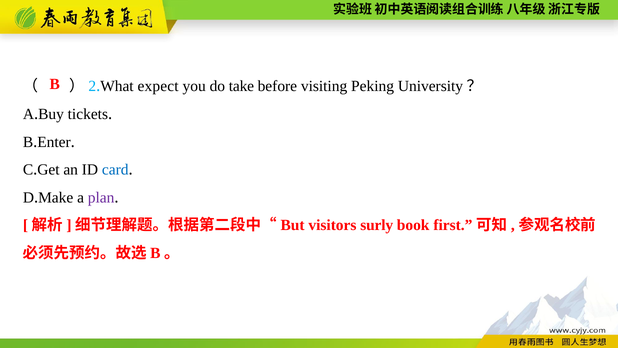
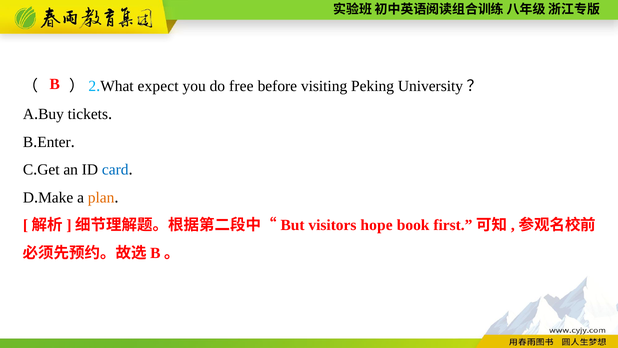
take: take -> free (241, 86)
plan colour: purple -> orange (101, 198)
surly: surly -> hope (377, 225)
